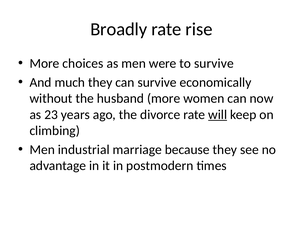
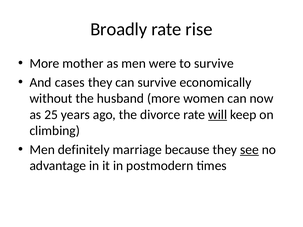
choices: choices -> mother (83, 64)
much: much -> cases (70, 82)
23: 23 -> 25 (51, 115)
industrial: industrial -> definitely (84, 150)
see underline: none -> present (249, 150)
